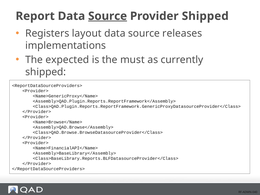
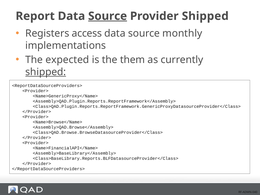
layout: layout -> access (87, 33)
releases: releases -> monthly (182, 33)
must: must -> them (133, 60)
shipped underline: none -> present (46, 72)
